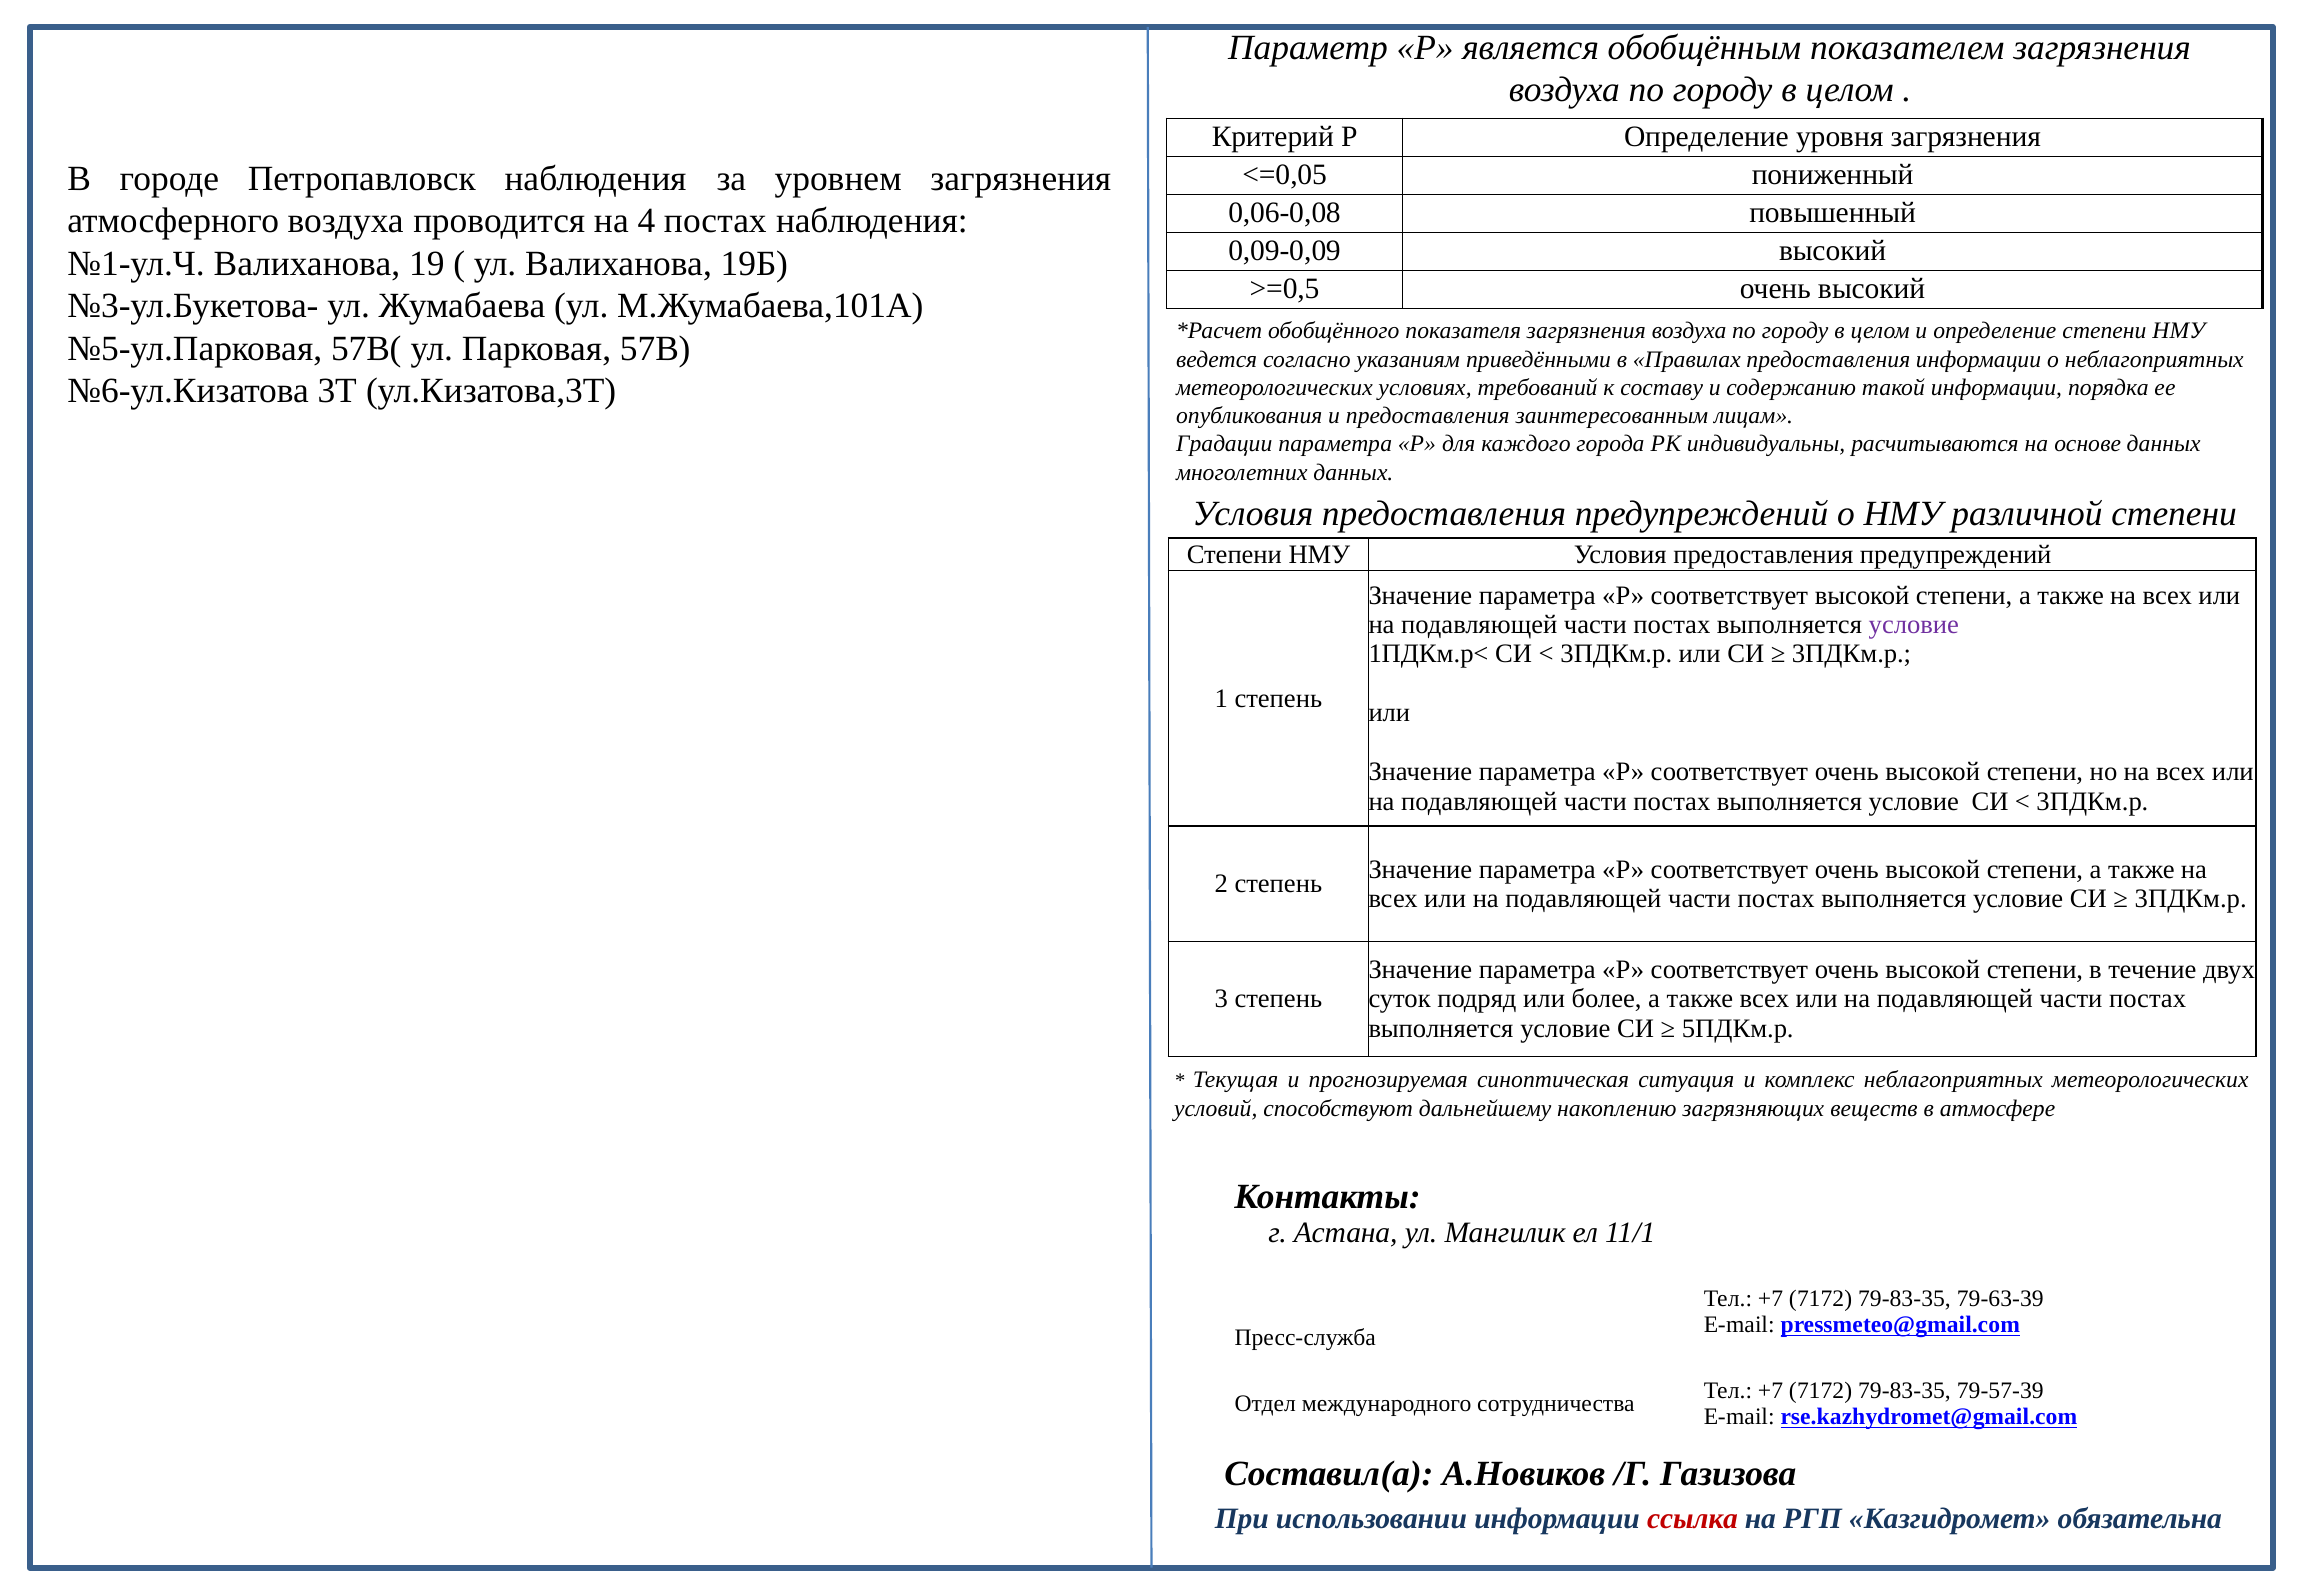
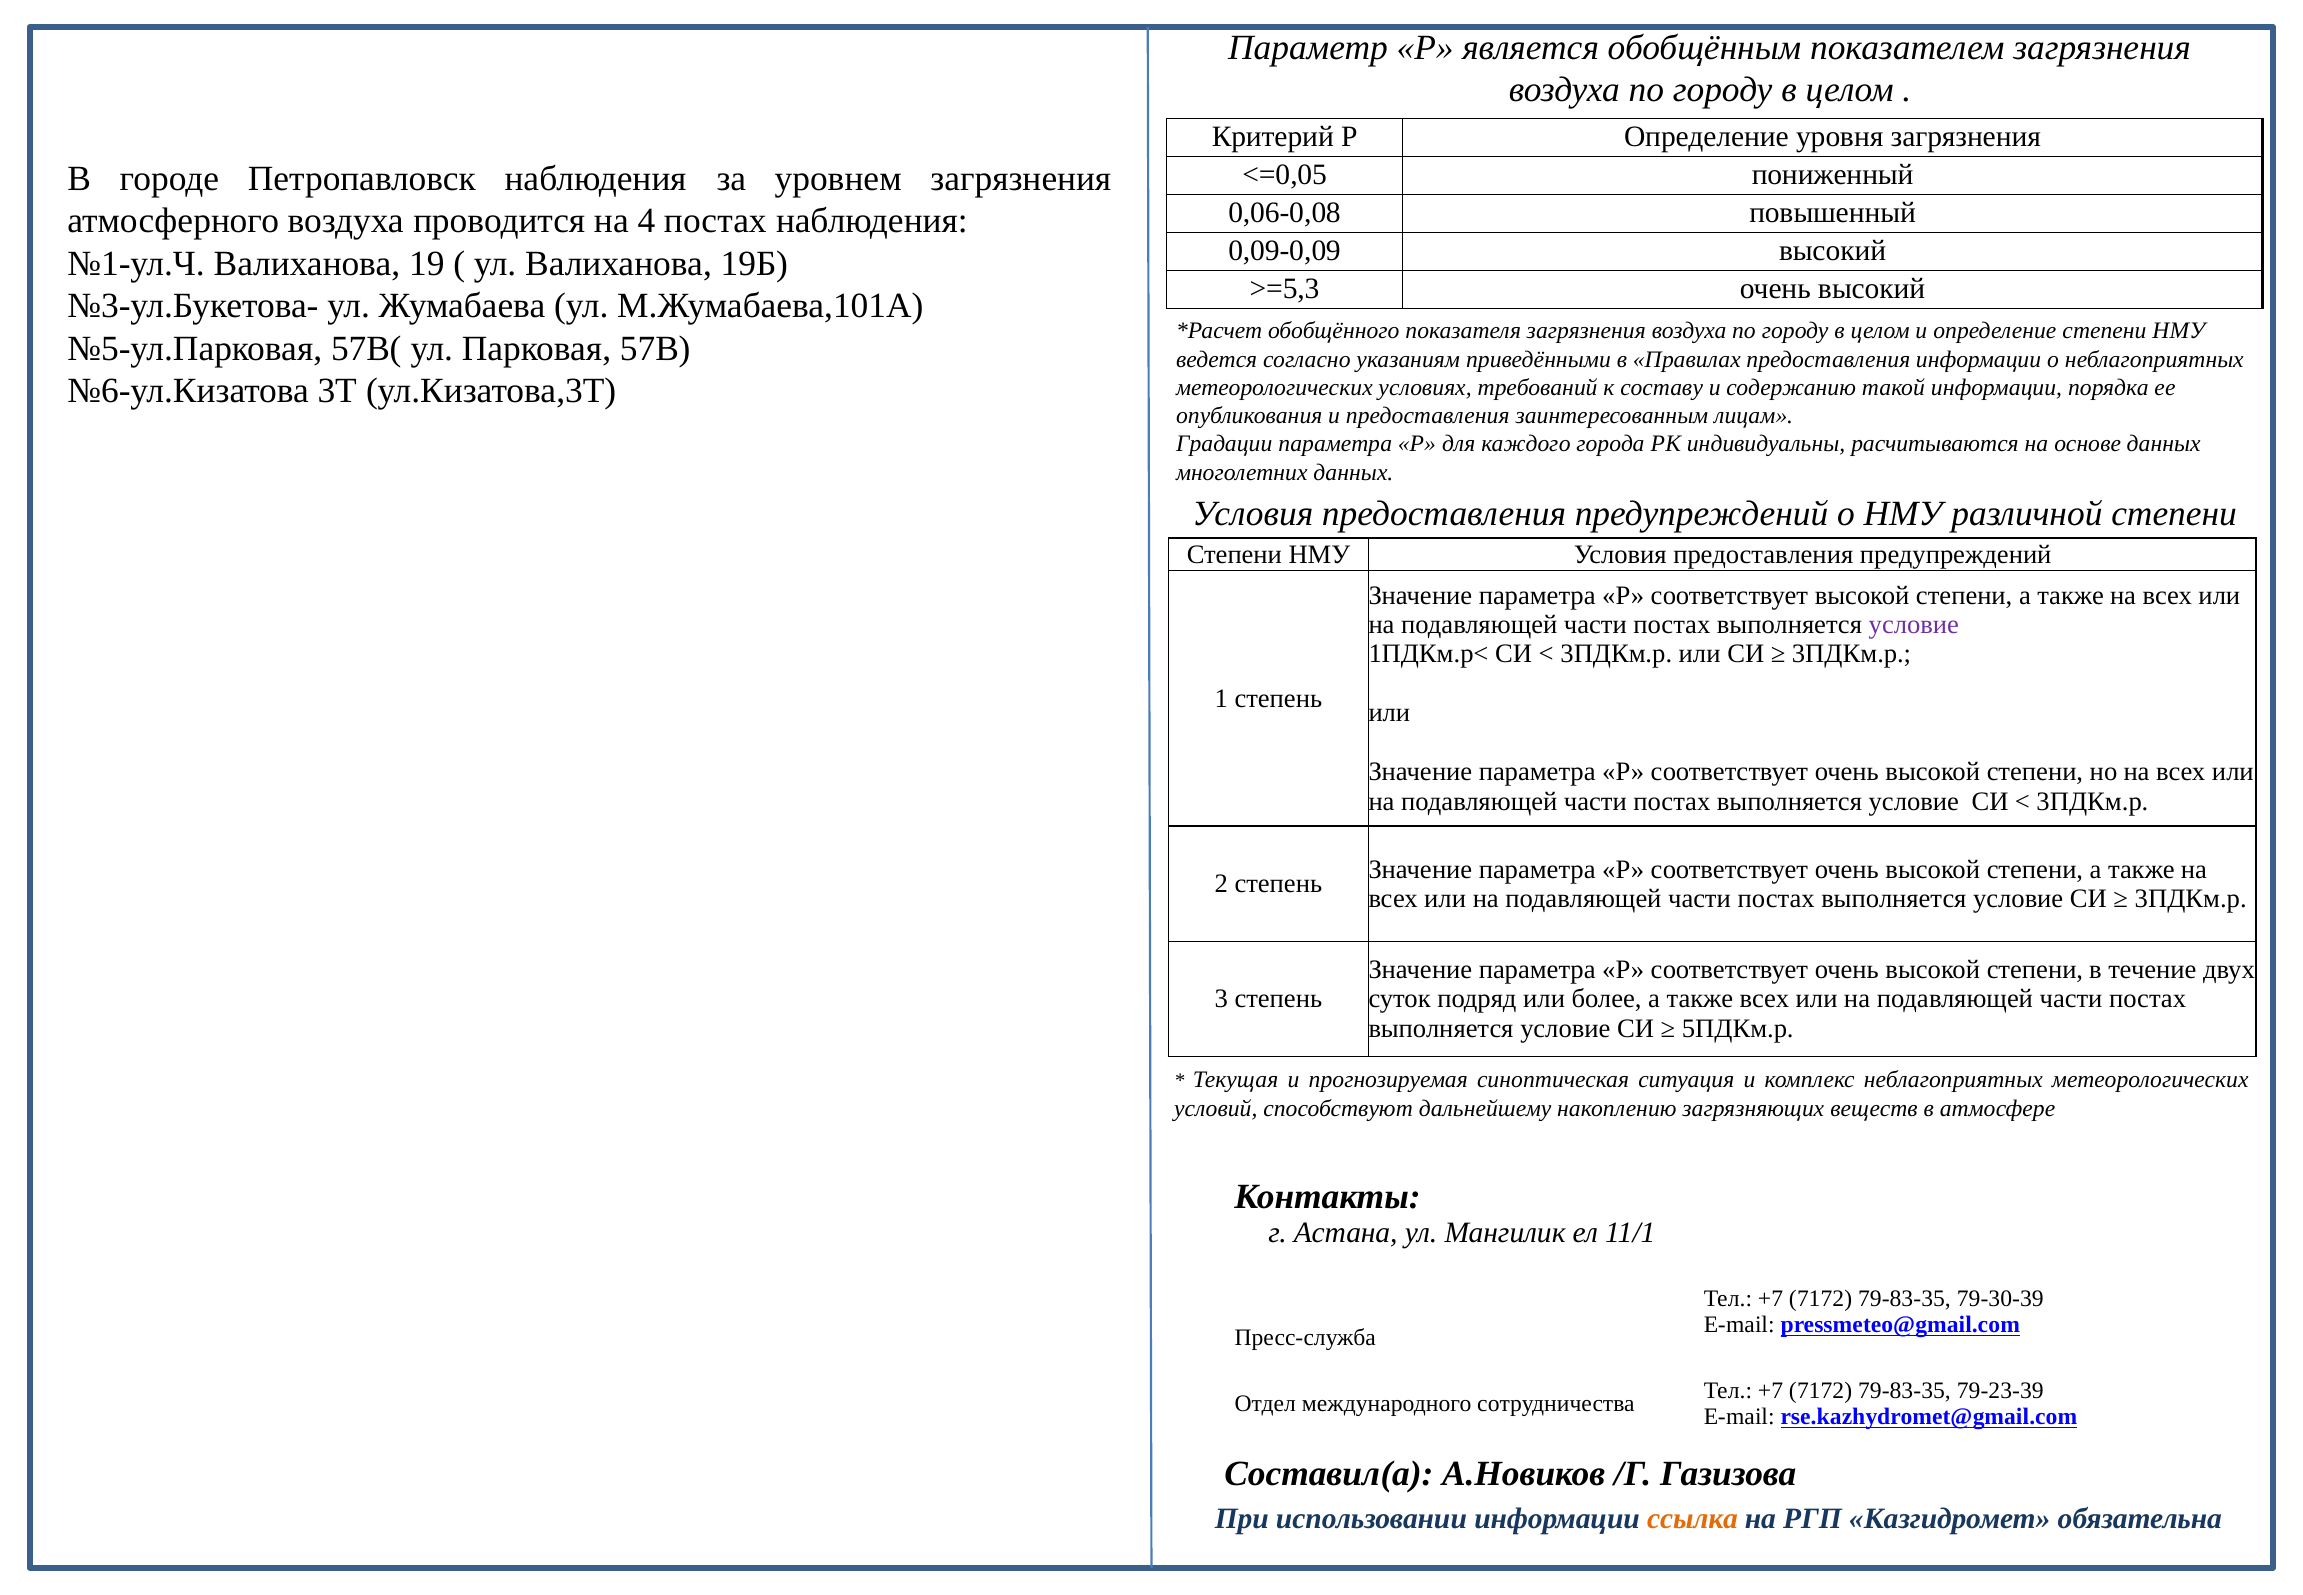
>=0,5: >=0,5 -> >=5,3 (1285, 289)
79-63-39: 79-63-39 -> 79-30-39 (2000, 1298)
79-57-39: 79-57-39 -> 79-23-39 (2000, 1390)
ссылка colour: red -> orange (1693, 1518)
